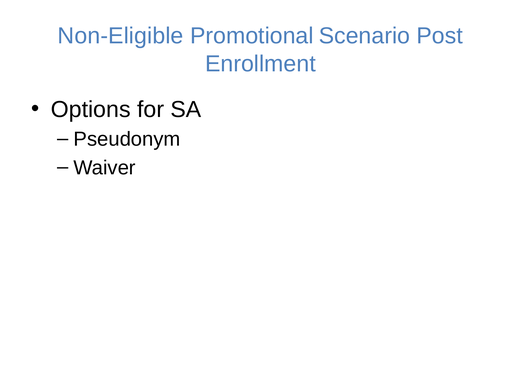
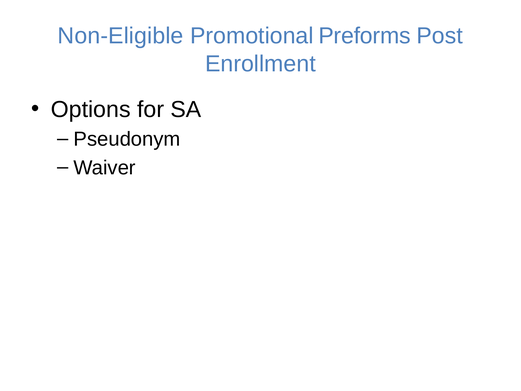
Scenario: Scenario -> Preforms (365, 36)
